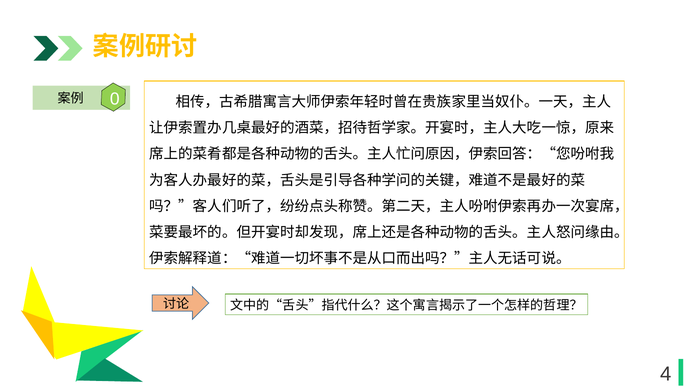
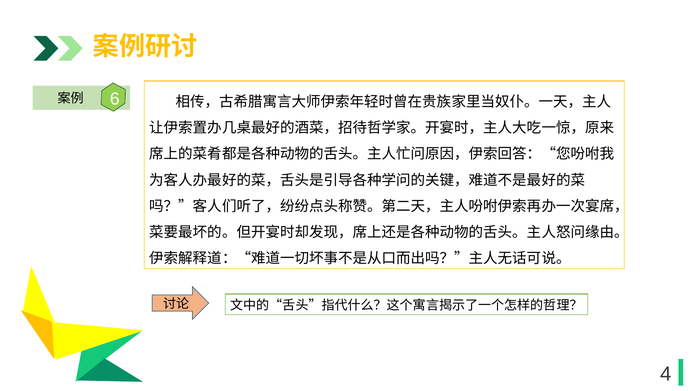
0: 0 -> 6 (115, 99)
